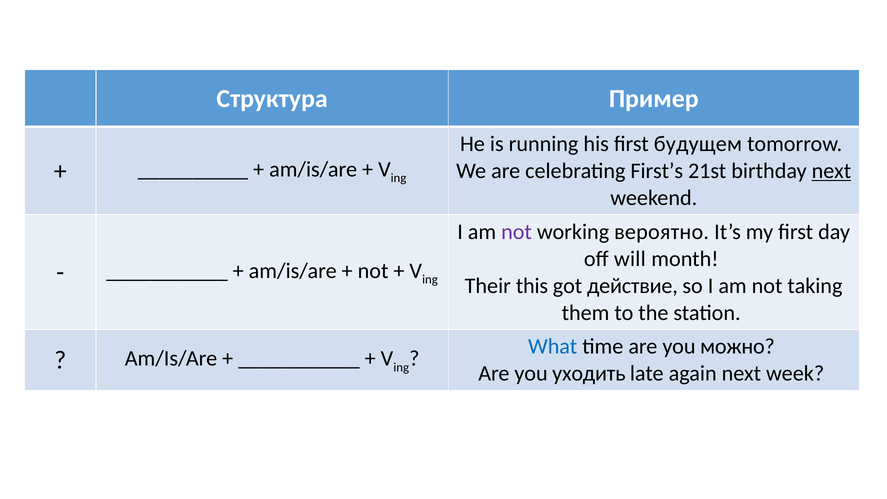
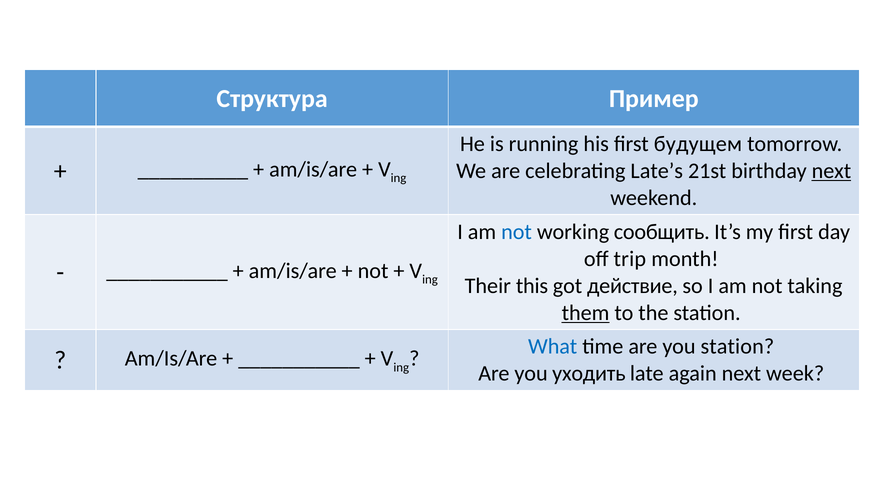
First’s: First’s -> Late’s (657, 171)
not colour: purple -> blue (517, 232)
вероятно: вероятно -> сообщить (662, 232)
will: will -> trip (630, 259)
them underline: none -> present (586, 313)
you можно: можно -> station (737, 347)
